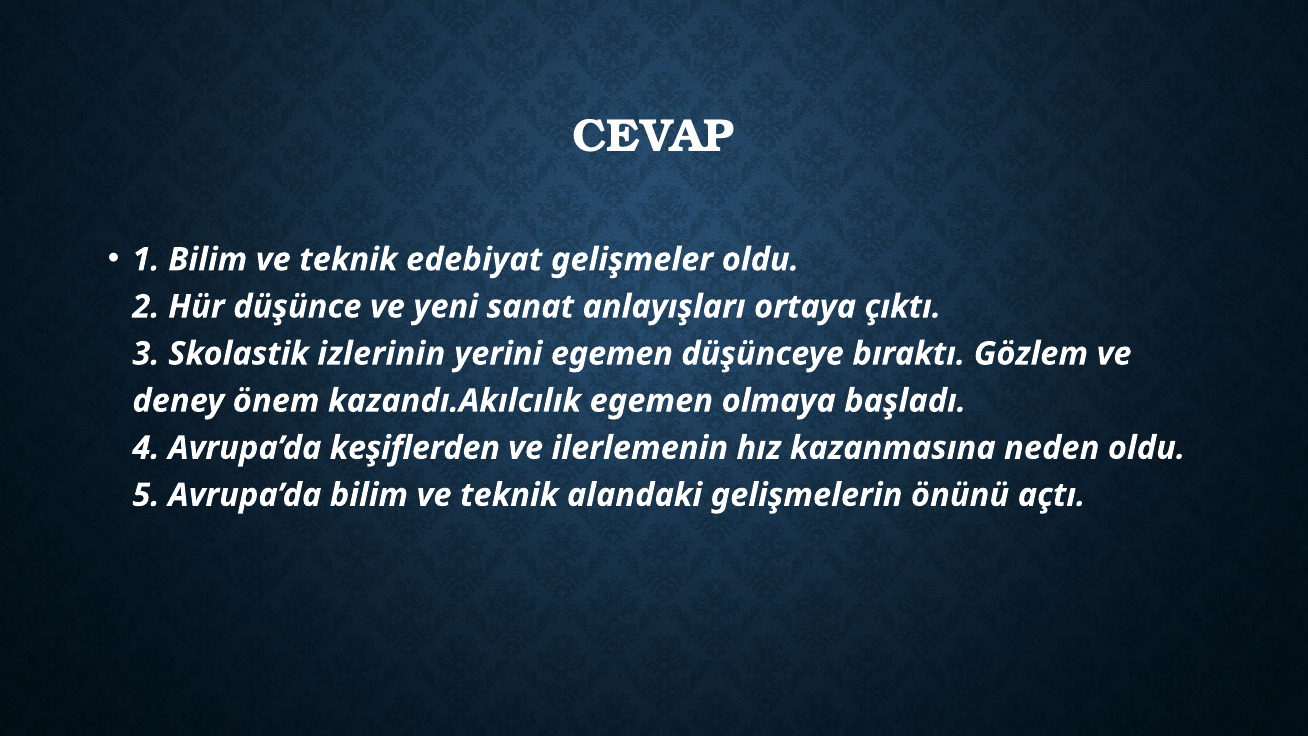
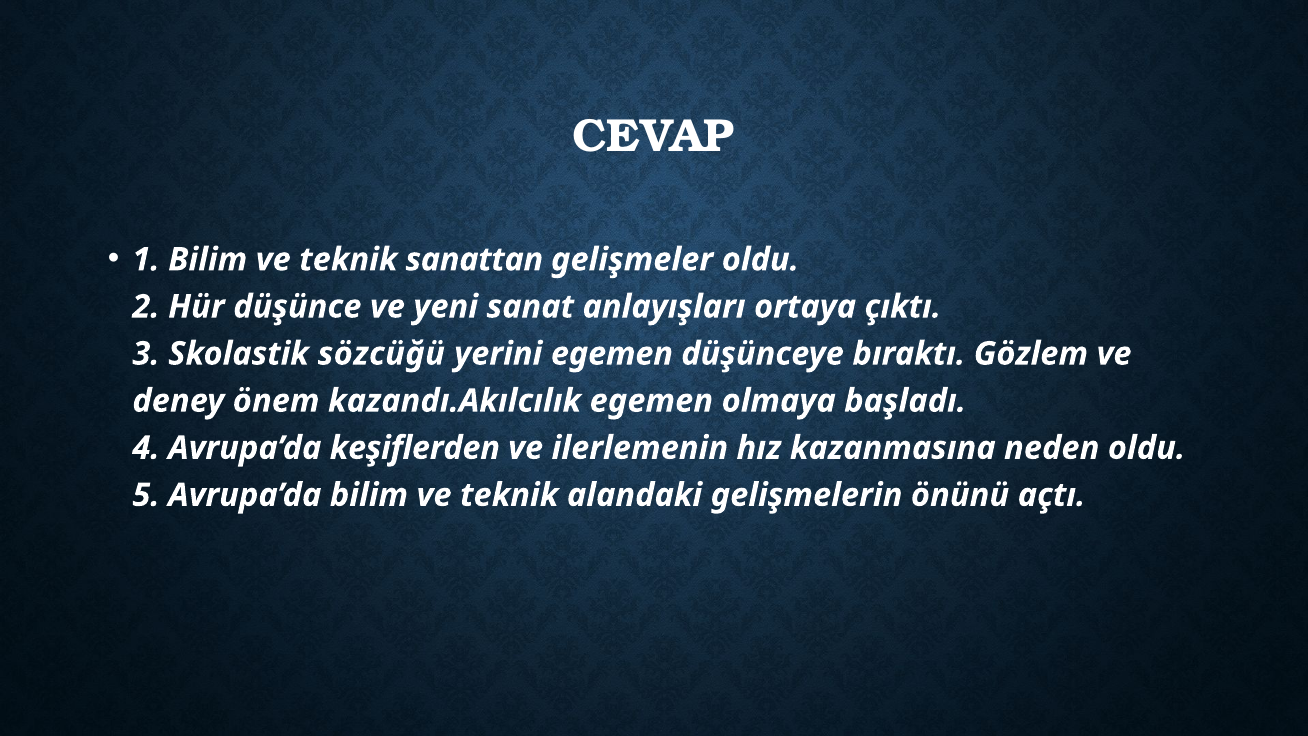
edebiyat: edebiyat -> sanattan (474, 260)
izlerinin: izlerinin -> sözcüğü (381, 354)
